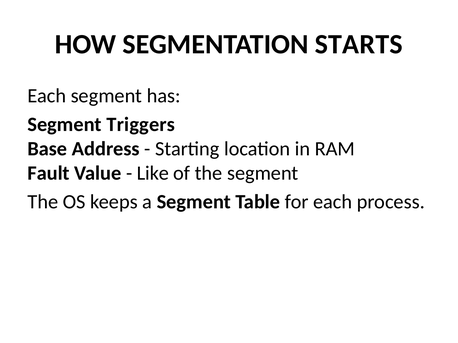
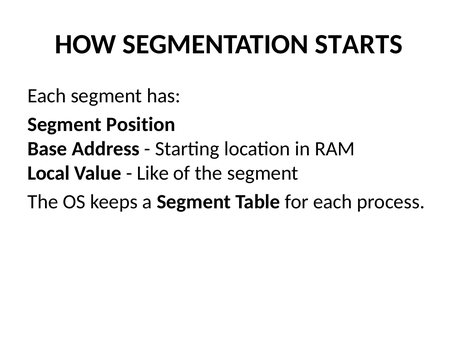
Triggers: Triggers -> Position (141, 125)
Fault: Fault -> Local (49, 173)
